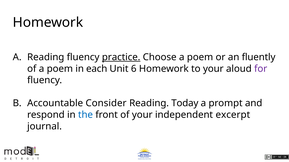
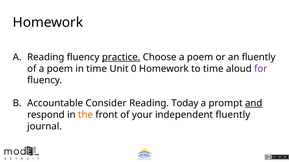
in each: each -> time (97, 69)
6: 6 -> 0 (134, 69)
to your: your -> time (213, 69)
and underline: none -> present (254, 104)
the colour: blue -> orange (86, 115)
independent excerpt: excerpt -> fluently (233, 115)
